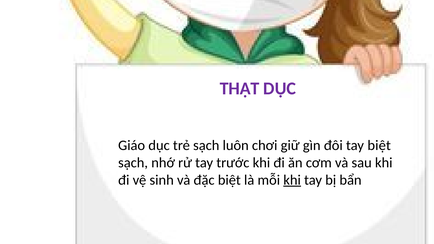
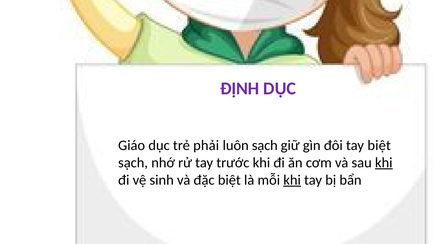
THẬT: THẬT -> ĐỊNH (240, 89)
trẻ sạch: sạch -> phải (206, 145)
luôn chơi: chơi -> sạch (265, 145)
khi underline: none -> present (384, 163)
